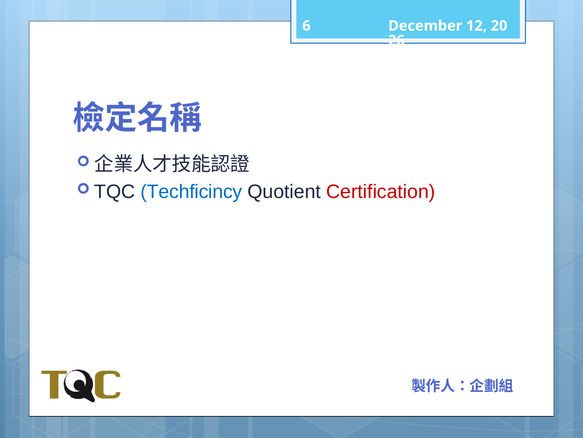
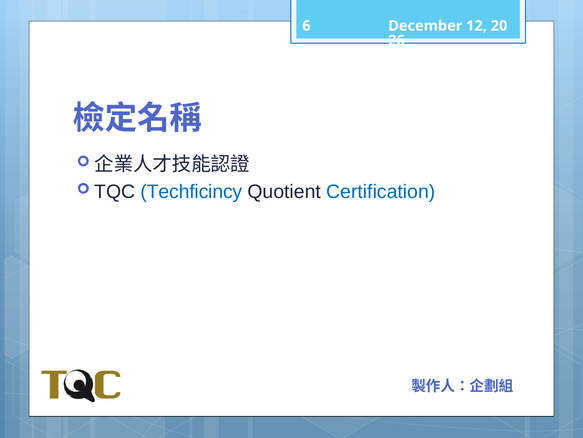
Certification colour: red -> blue (381, 191)
